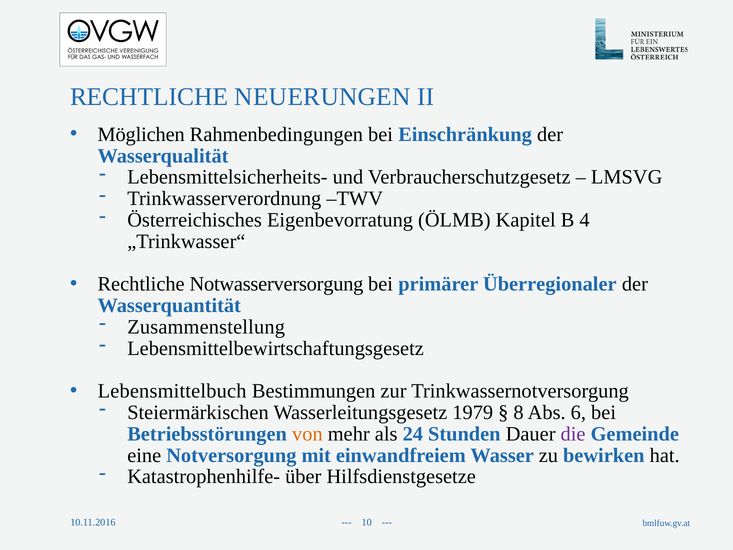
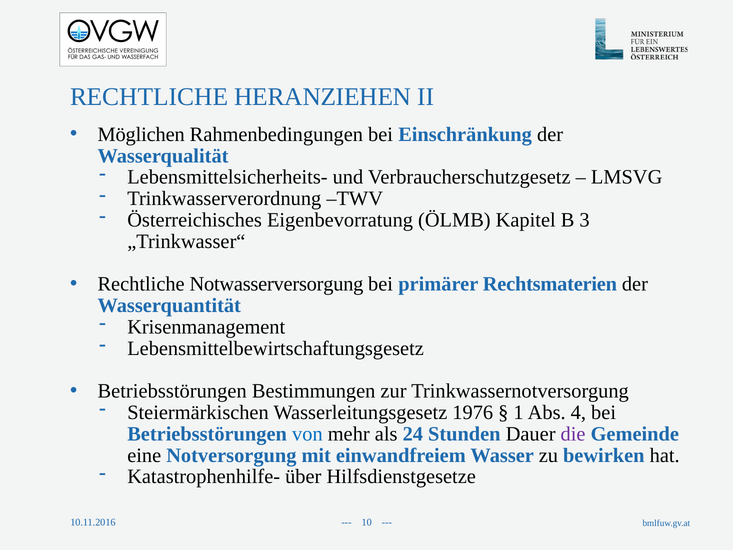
NEUERUNGEN: NEUERUNGEN -> HERANZIEHEN (323, 97)
4: 4 -> 3 (585, 220)
Überregionaler: Überregionaler -> Rechtsmaterien (550, 284)
Zusammenstellung: Zusammenstellung -> Krisenmanagement (206, 327)
Lebensmittelbuch: Lebensmittelbuch -> Betriebsstörungen (172, 391)
1979: 1979 -> 1976 (473, 412)
8: 8 -> 1 (519, 412)
6: 6 -> 4 (578, 412)
von colour: orange -> blue (307, 434)
